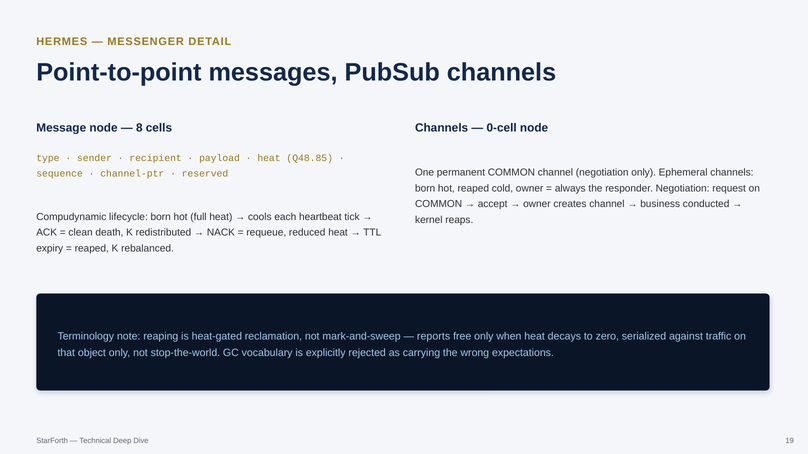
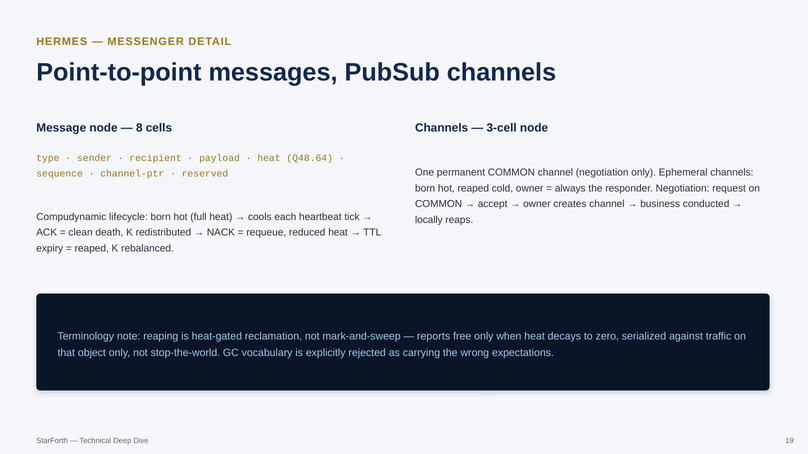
0-cell: 0-cell -> 3-cell (502, 128)
Q48.85: Q48.85 -> Q48.64 (310, 158)
kernel: kernel -> locally (429, 220)
